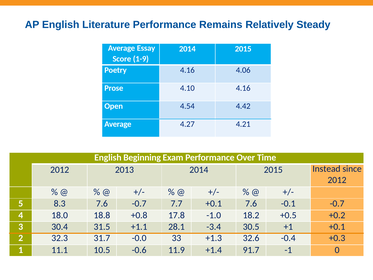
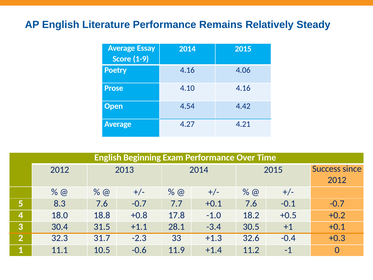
Instead: Instead -> Success (326, 169)
-0.0: -0.0 -> -2.3 (139, 238)
91.7: 91.7 -> 11.2 (251, 250)
